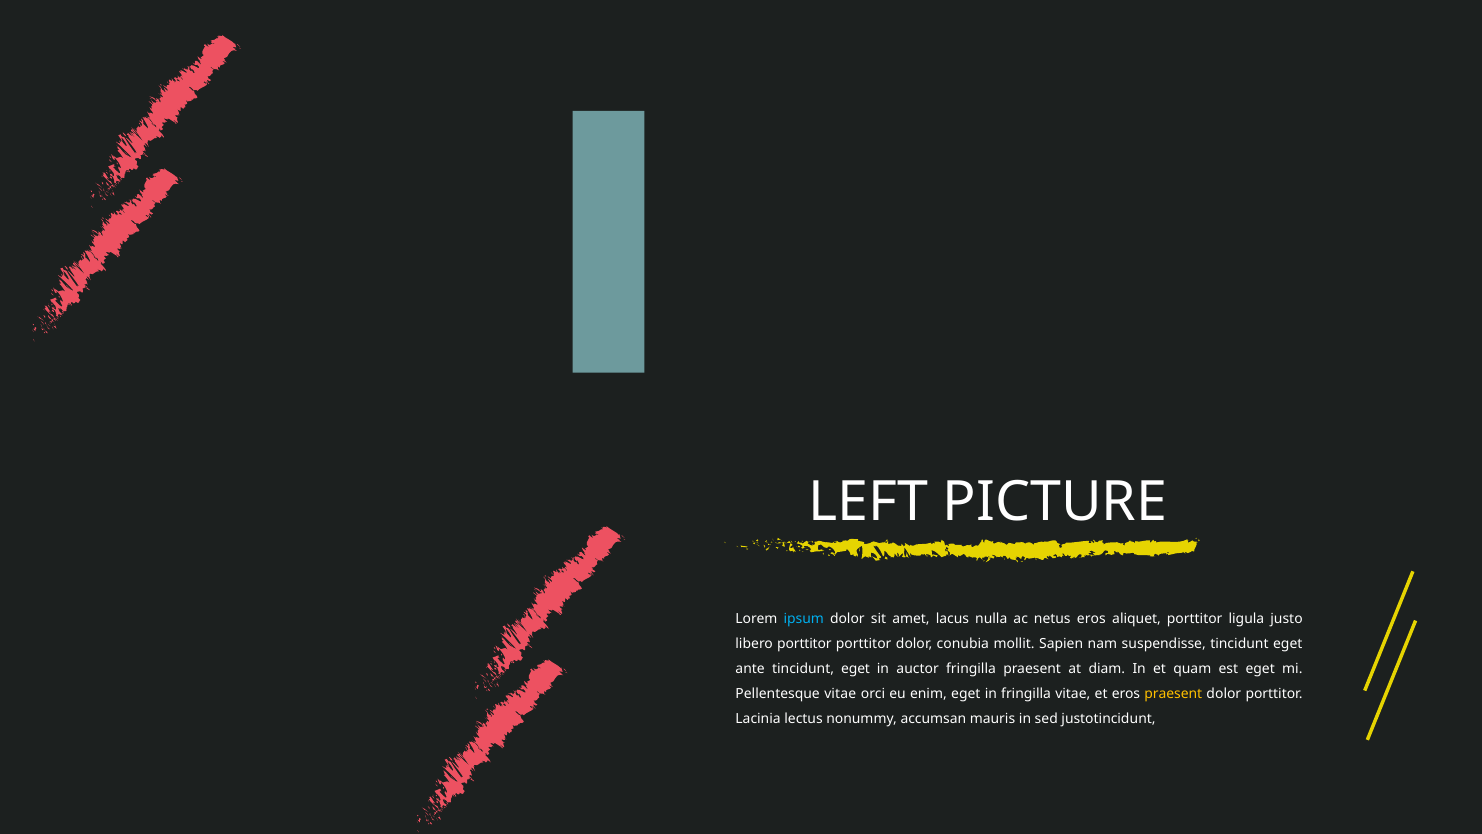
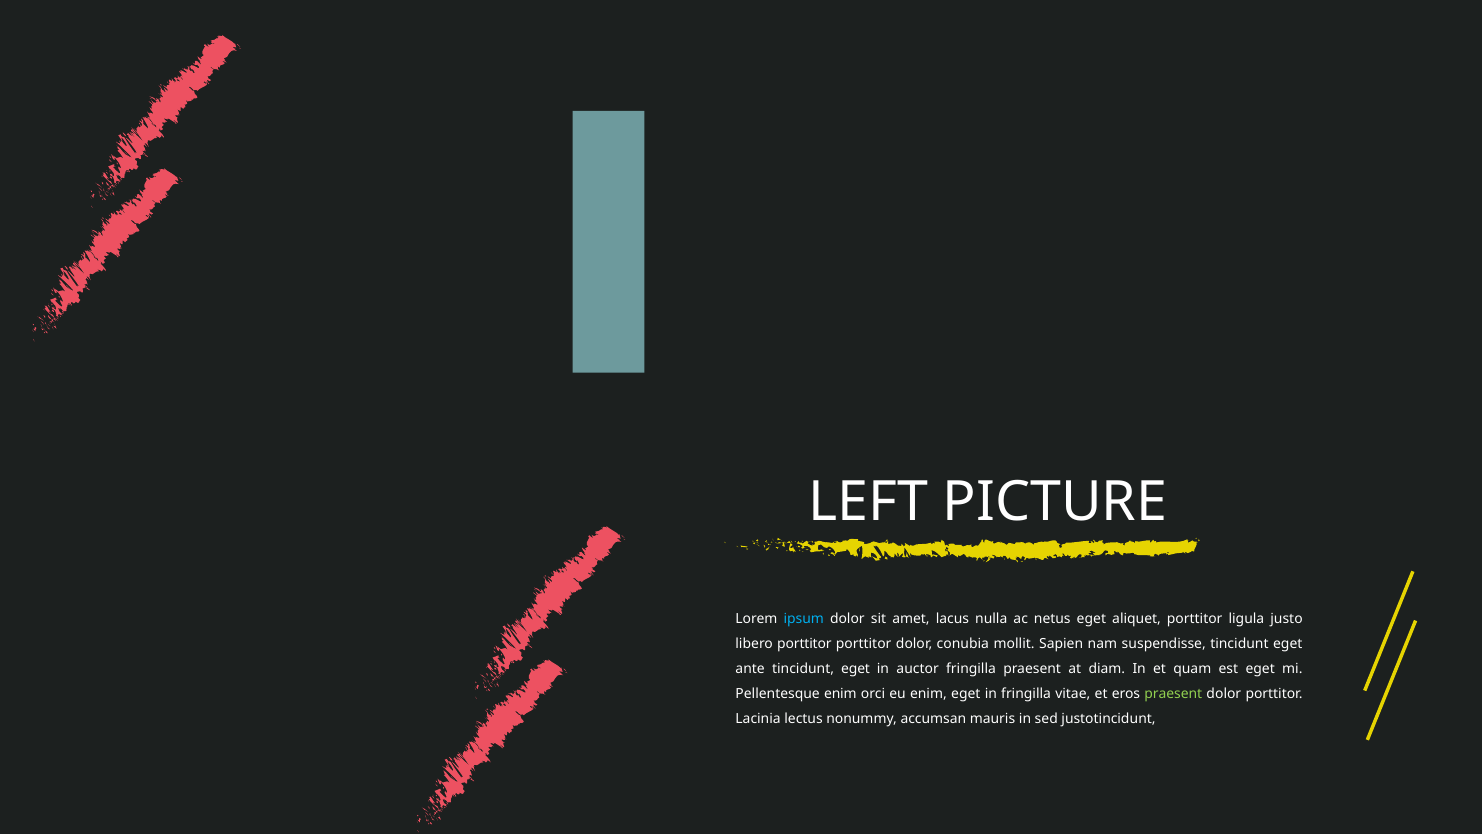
netus eros: eros -> eget (1091, 618)
Pellentesque vitae: vitae -> enim (840, 694)
praesent colour: yellow -> light green (1173, 694)
